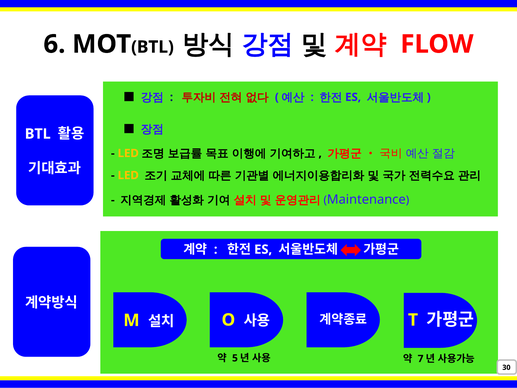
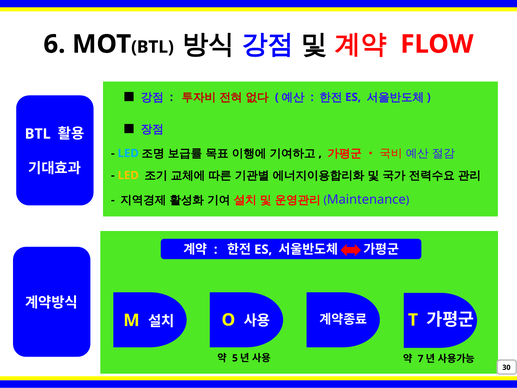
LED colour: yellow -> light blue (128, 153)
